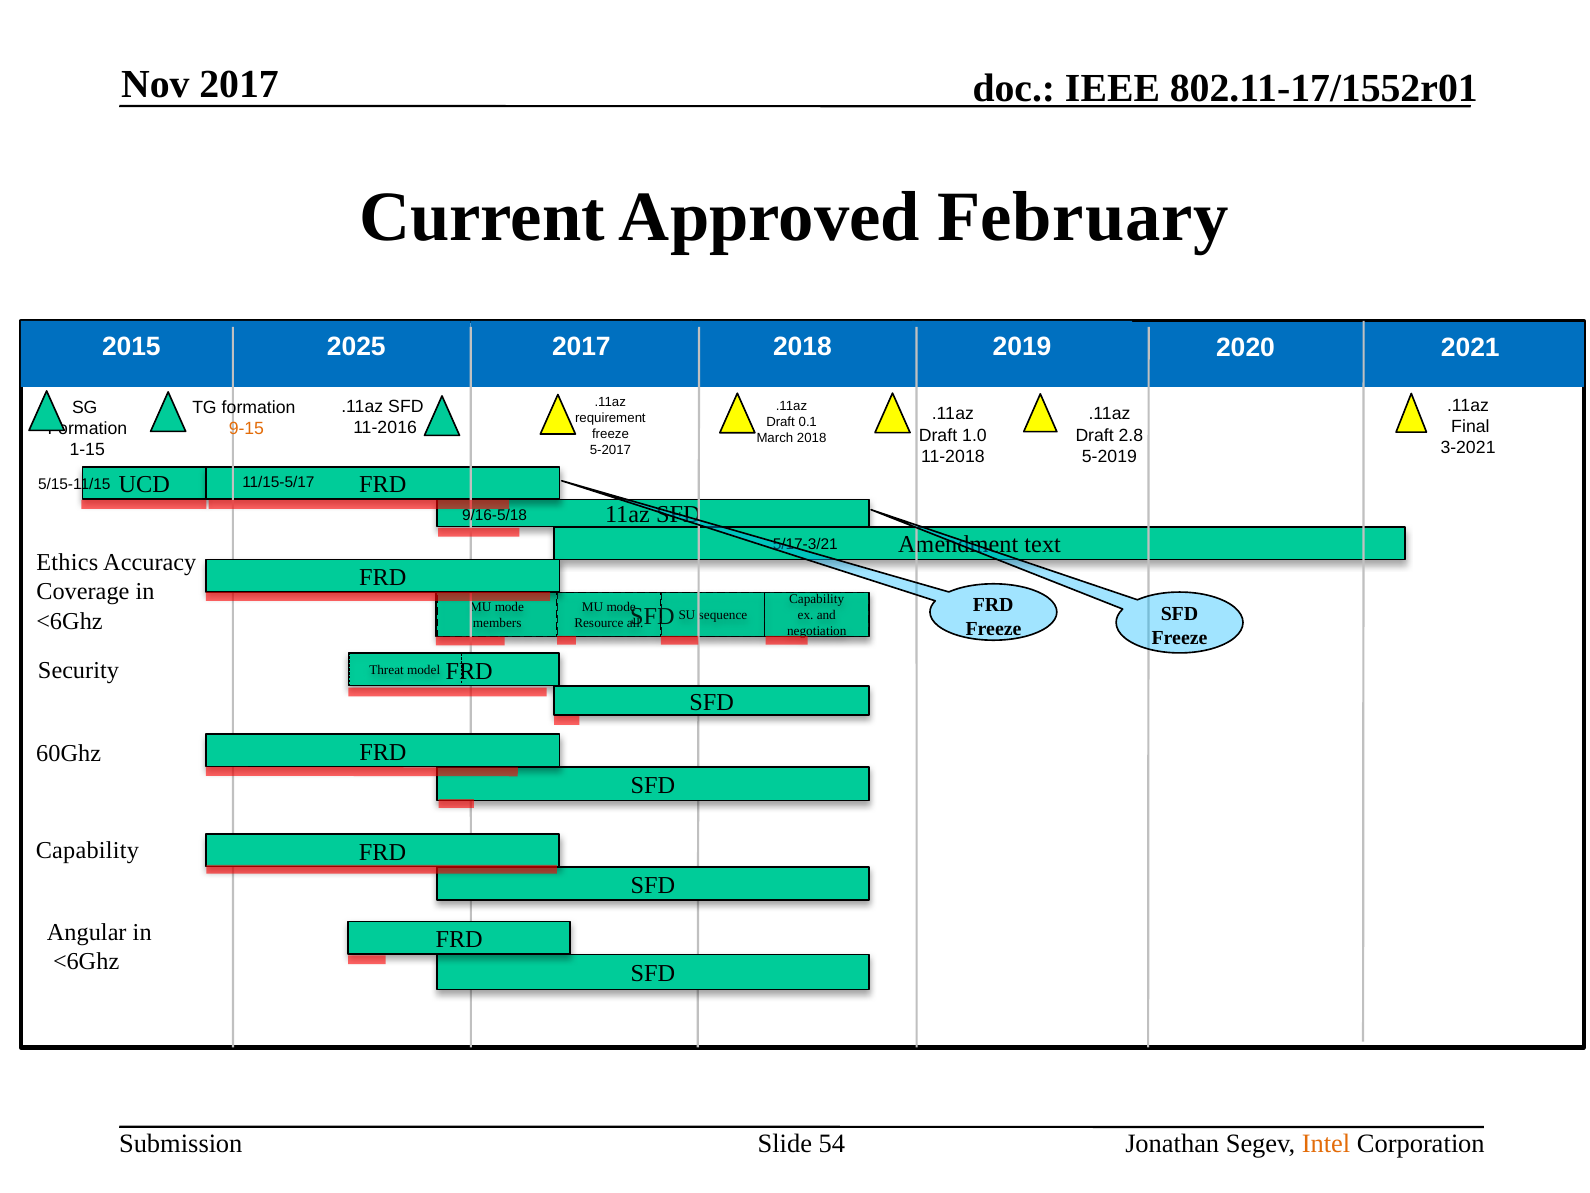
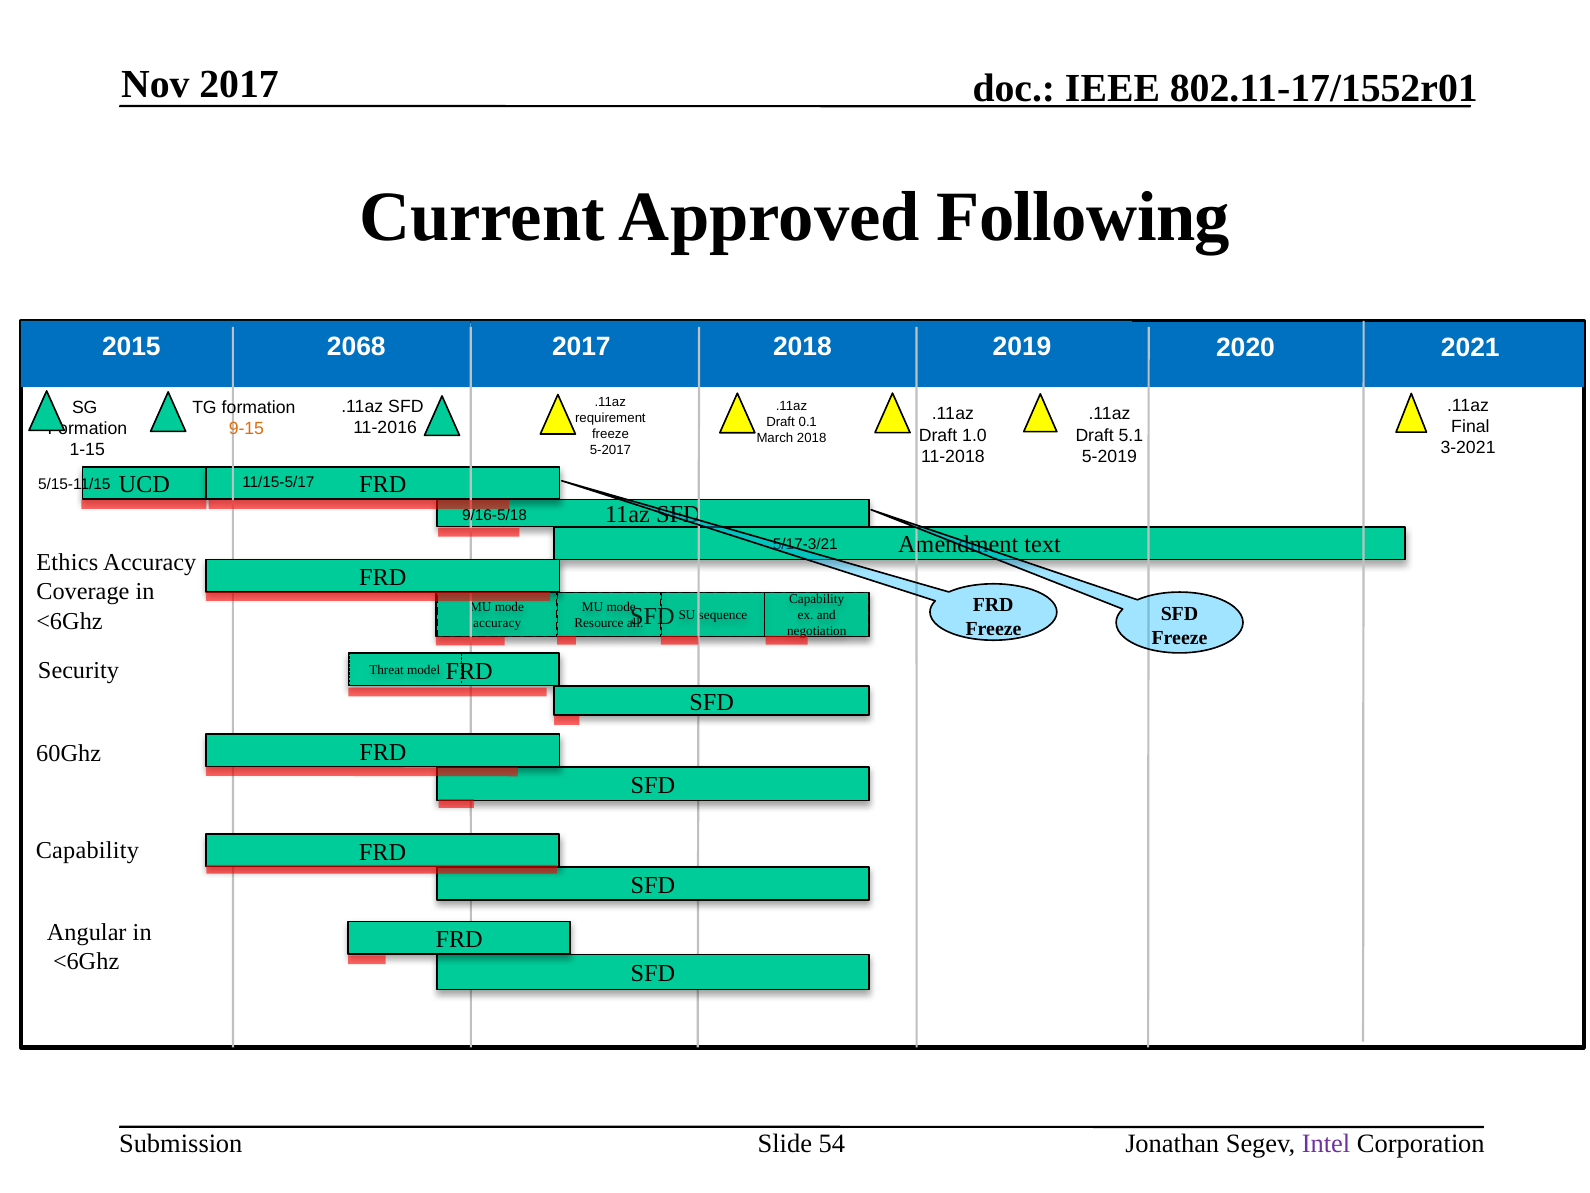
February: February -> Following (1083, 217)
2025: 2025 -> 2068 (356, 346)
2.8: 2.8 -> 5.1 (1131, 435)
members: members -> accuracy (497, 623)
Intel colour: orange -> purple (1326, 1144)
